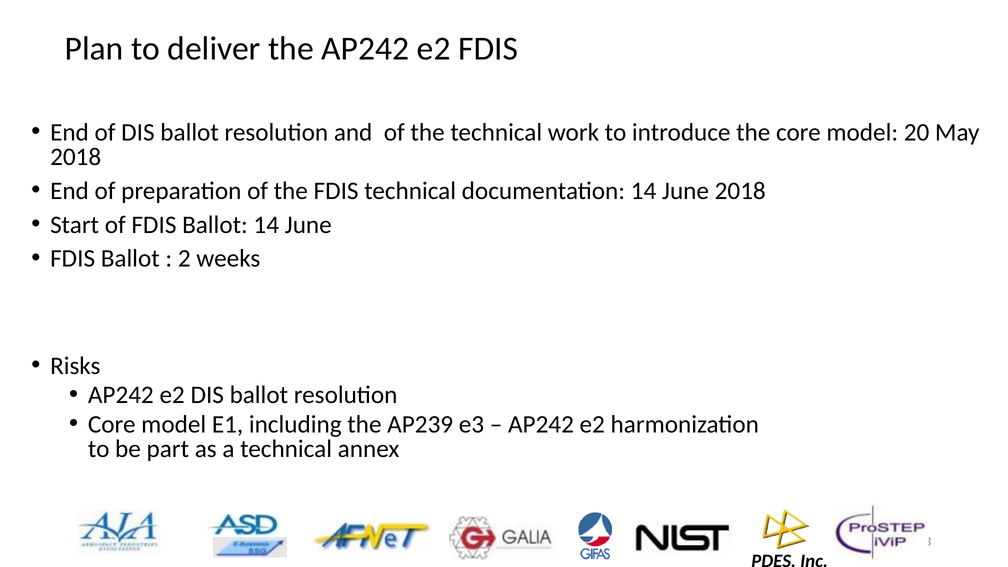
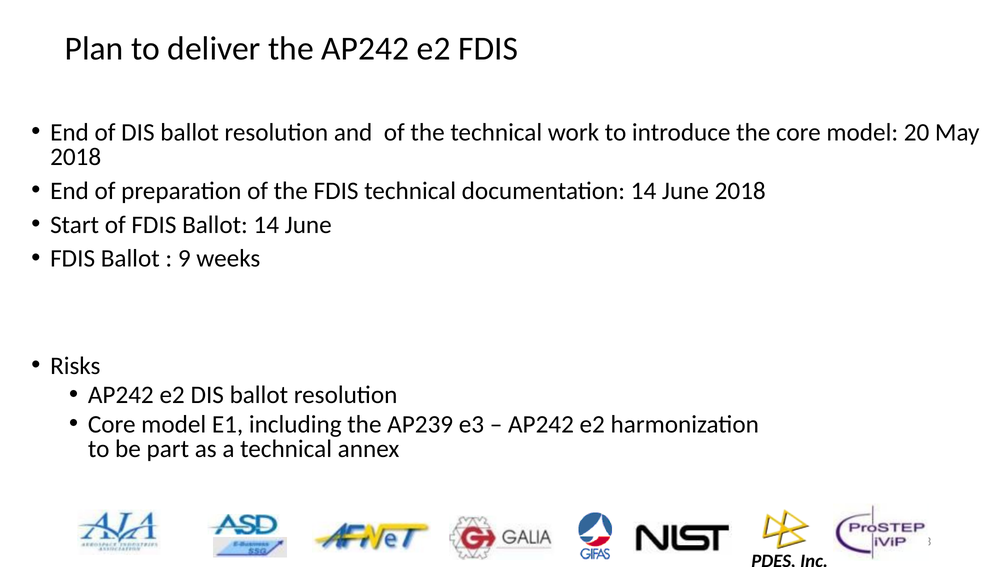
2: 2 -> 9 (184, 259)
